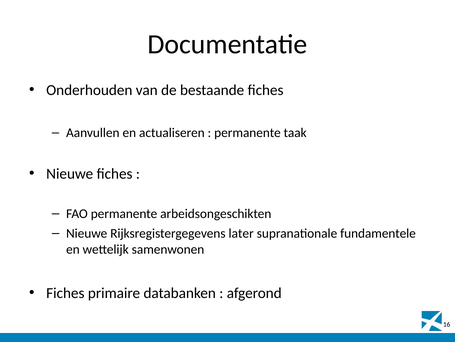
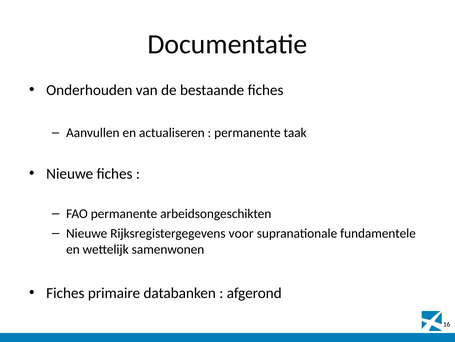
later: later -> voor (241, 233)
